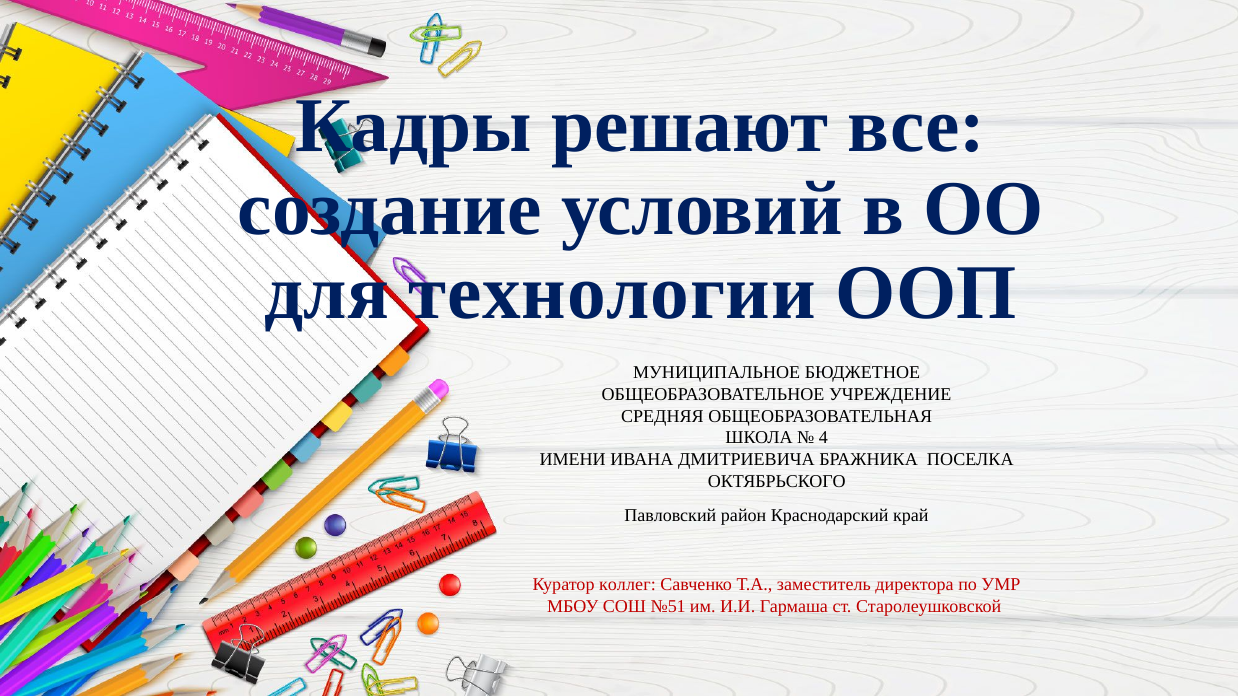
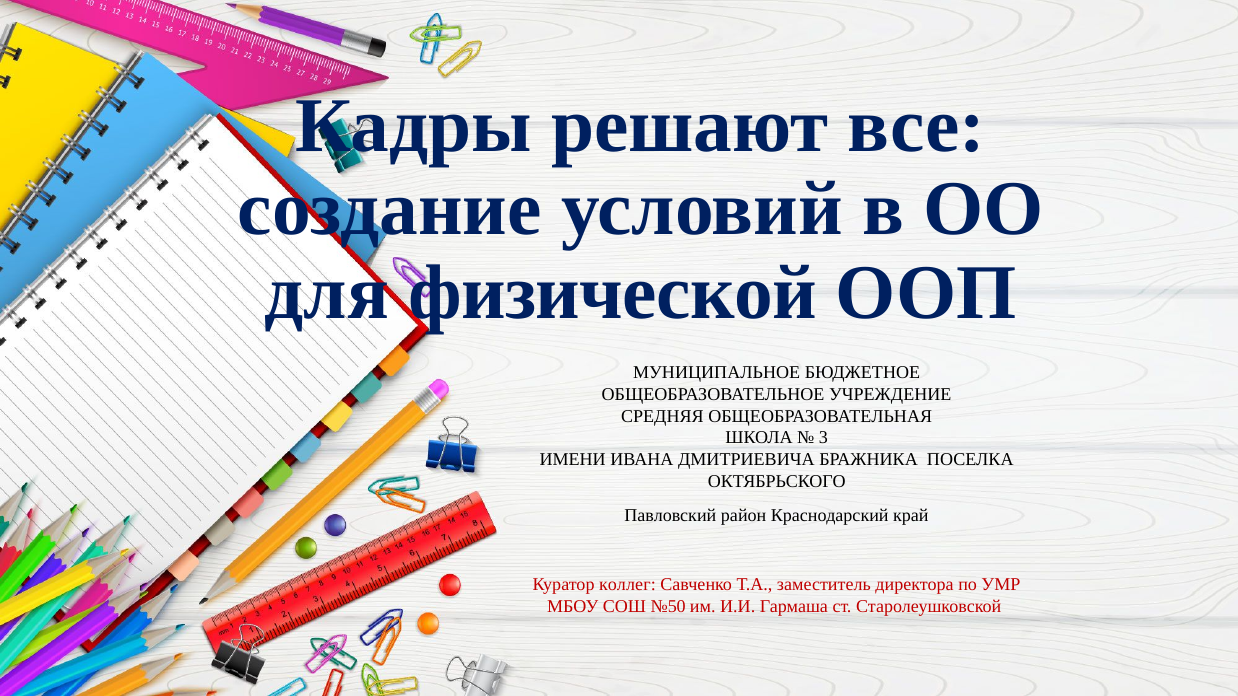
технологии: технологии -> физической (613, 293)
4: 4 -> 3 (823, 438)
№51: №51 -> №50 (668, 607)
